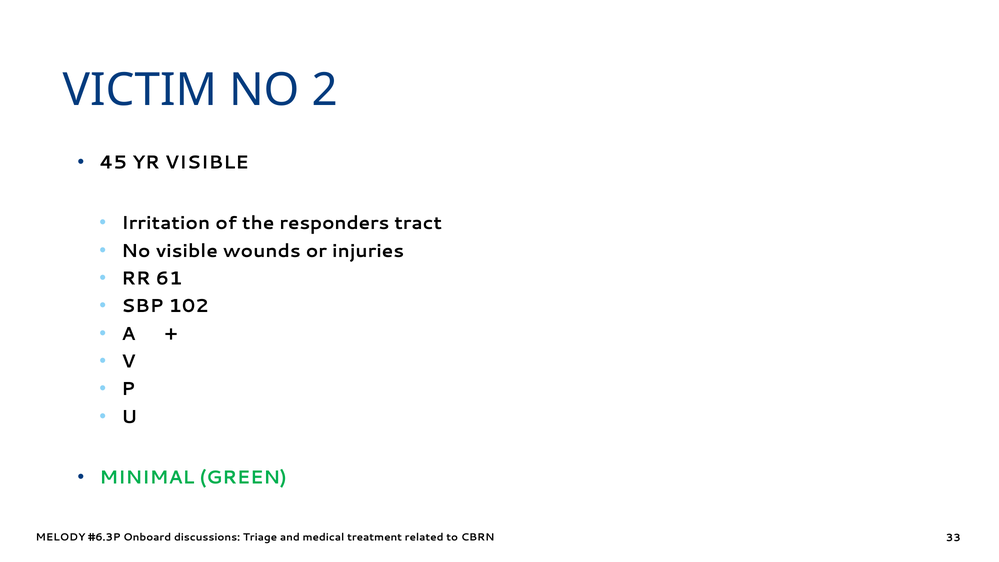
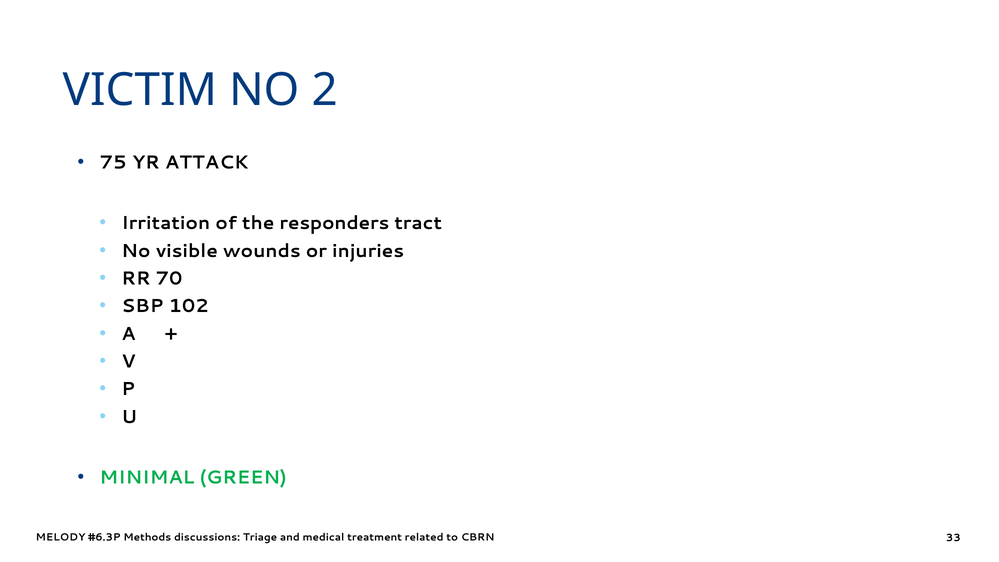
45: 45 -> 75 (113, 163)
YR VISIBLE: VISIBLE -> ATTACK (207, 163)
61: 61 -> 70 (169, 279)
Onboard: Onboard -> Methods (147, 537)
